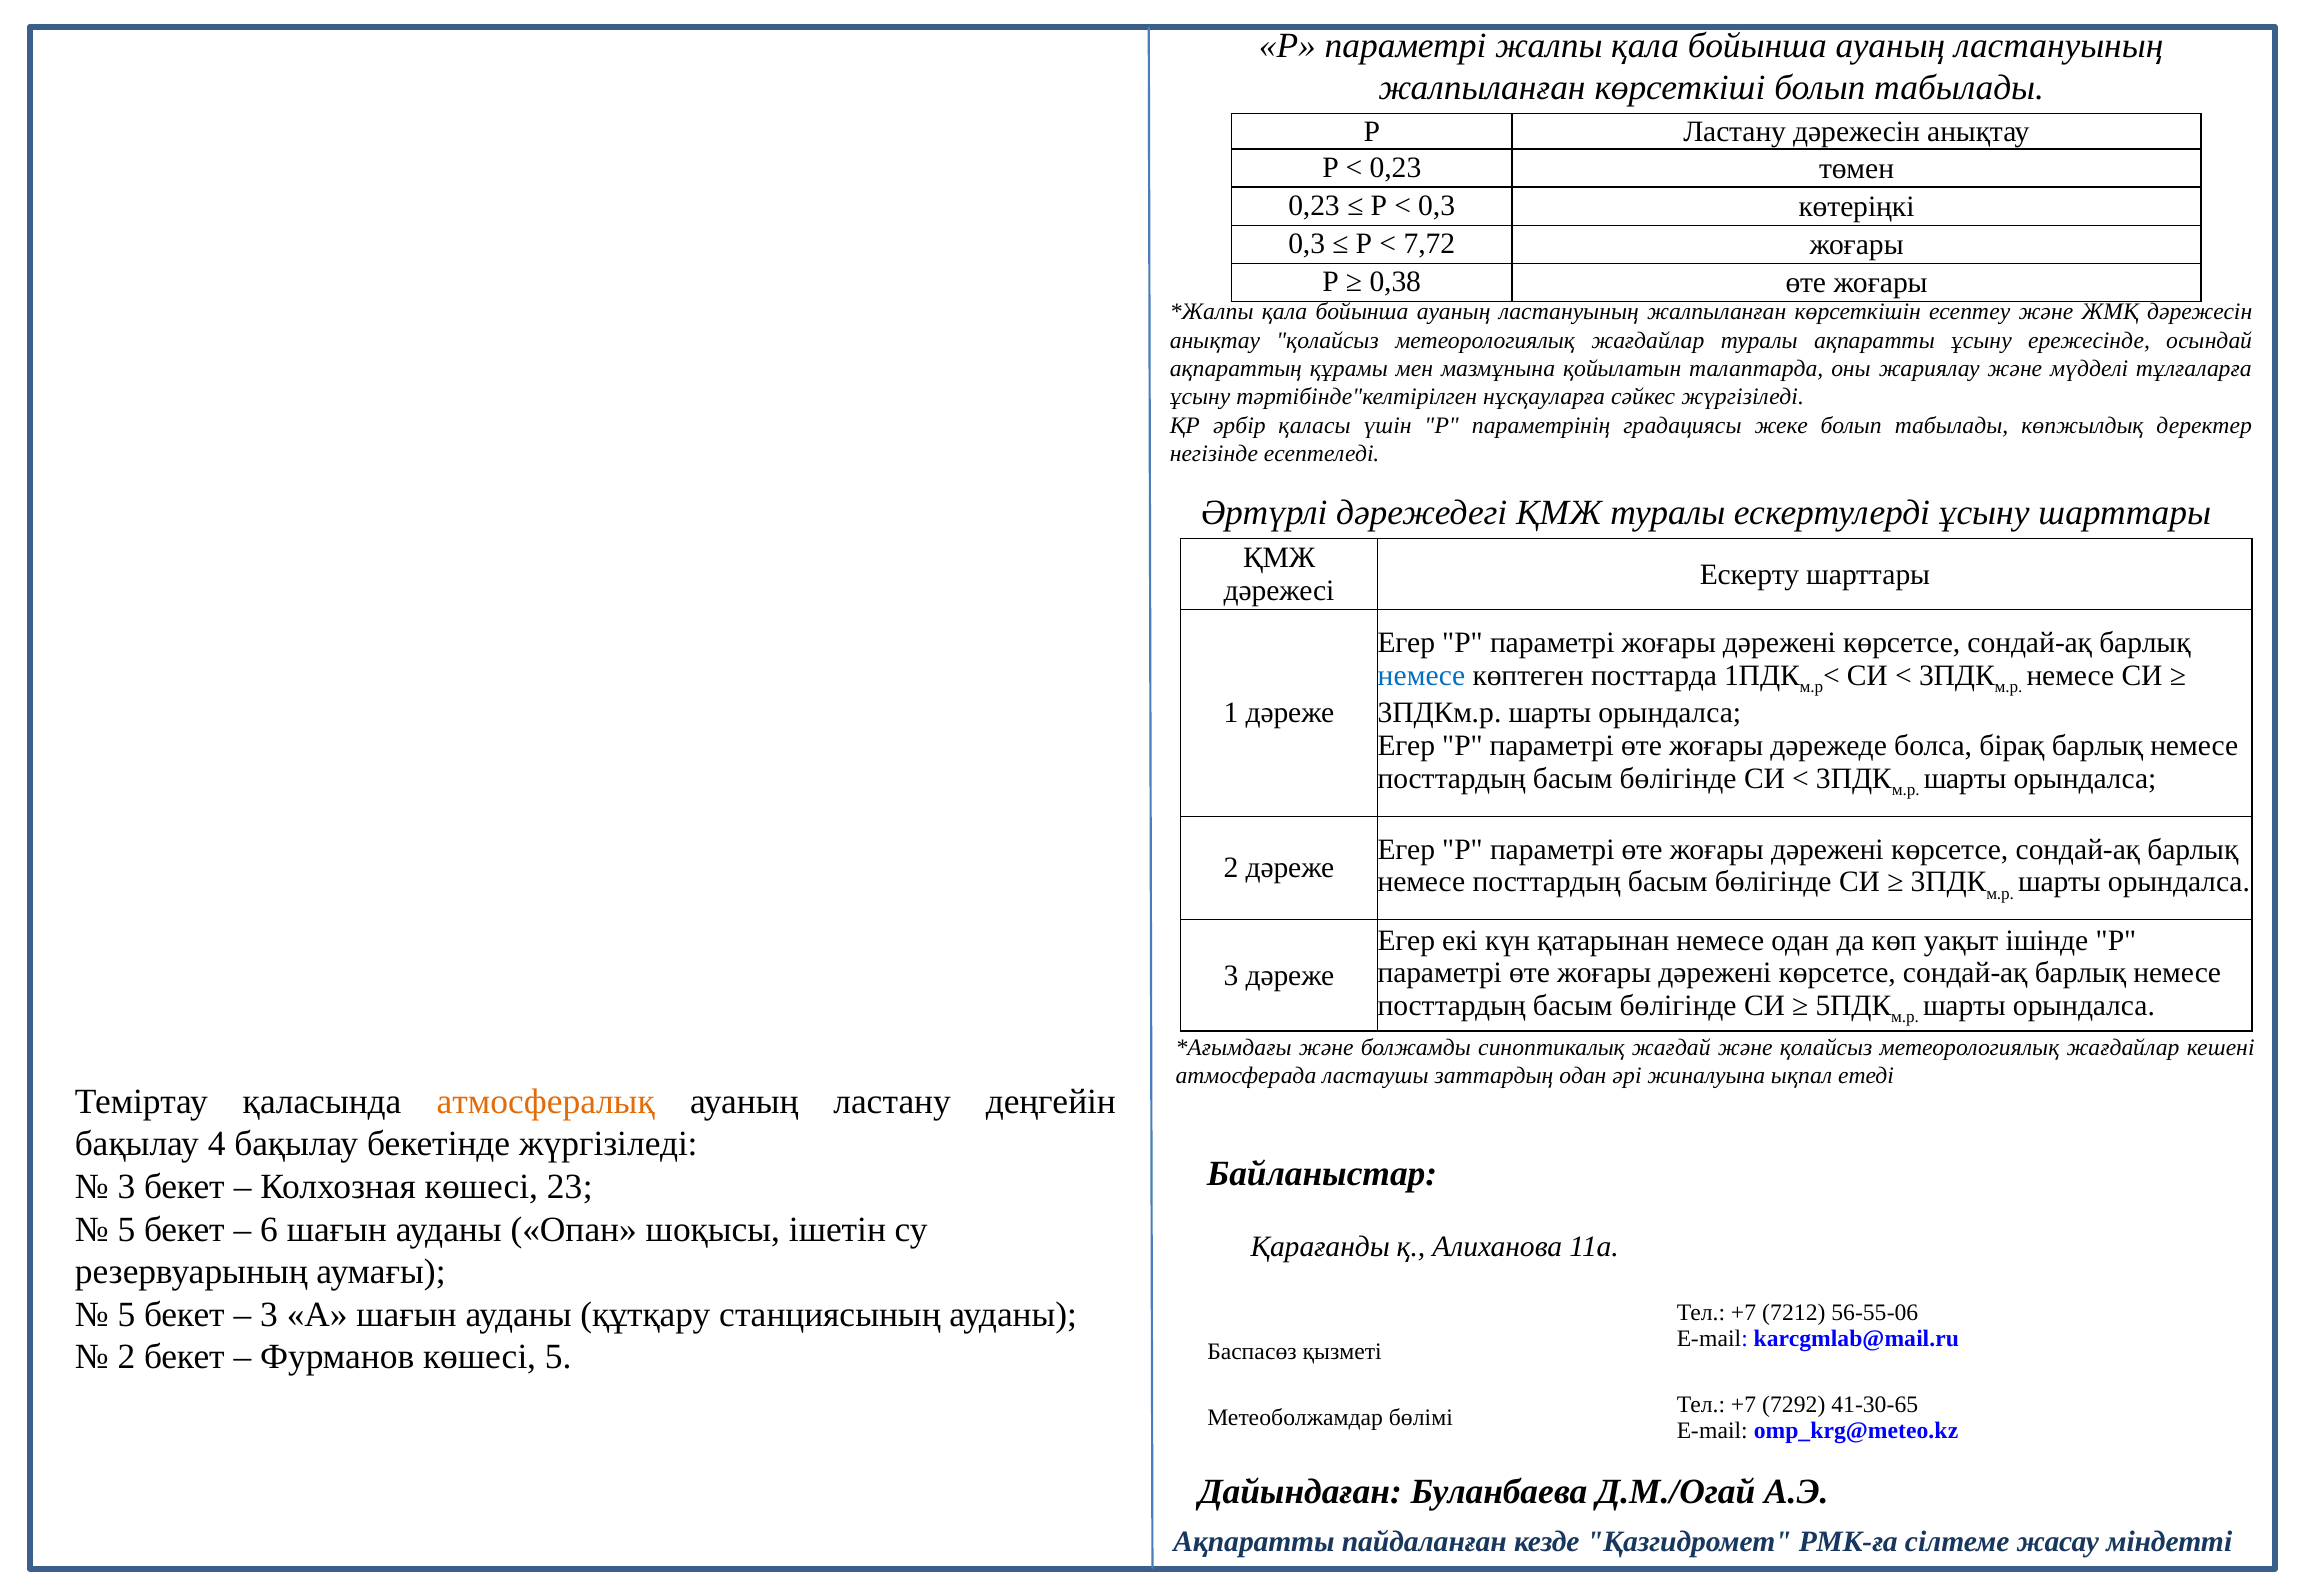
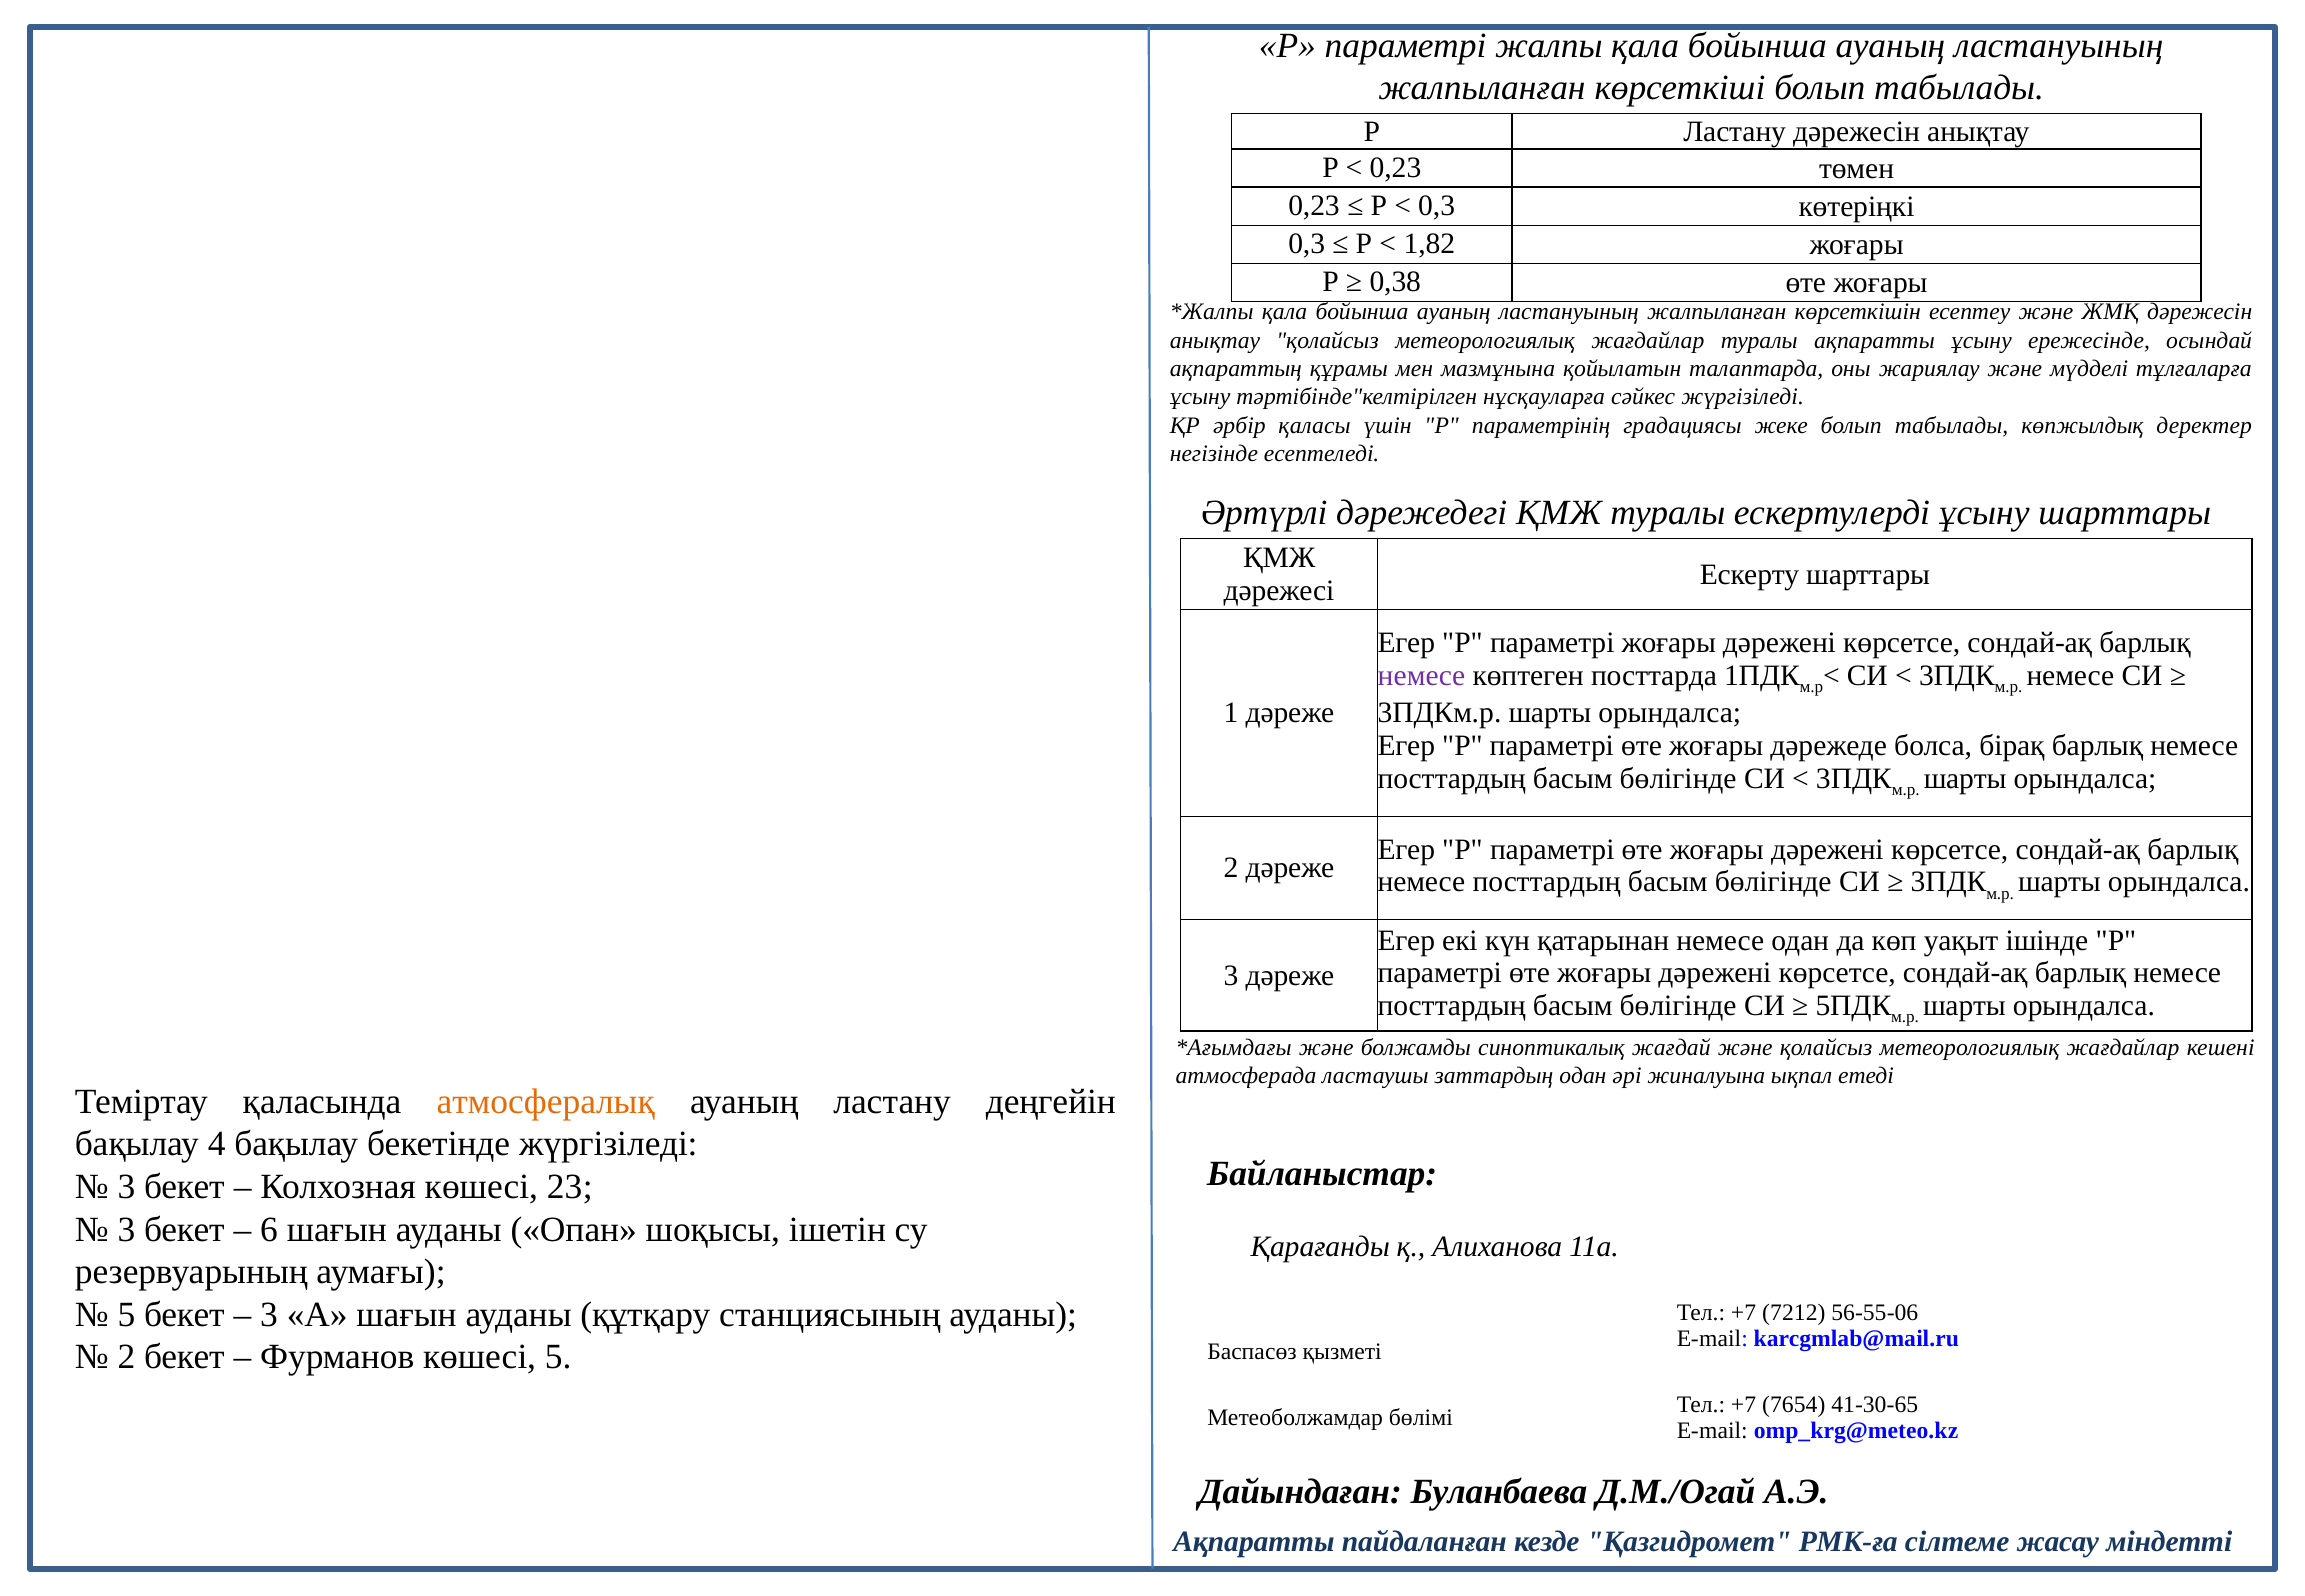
7,72: 7,72 -> 1,82 (1429, 244)
немесе colour: blue -> purple (1421, 676)
5: 5 -> 3 (126, 1229)
7292: 7292 -> 7654 (1794, 1405)
